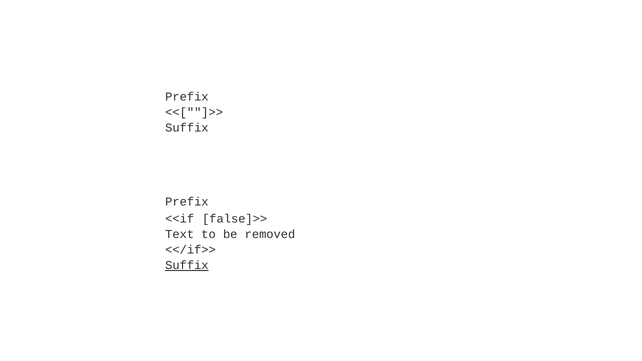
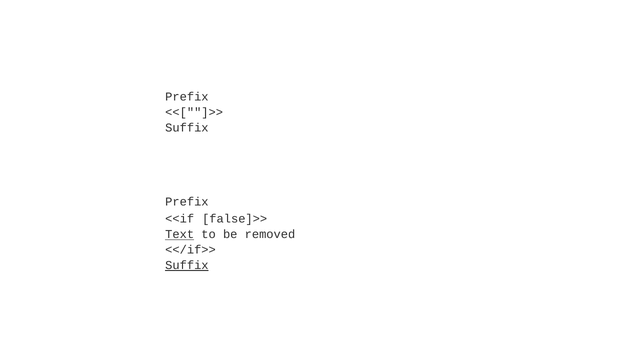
Text underline: none -> present (180, 235)
